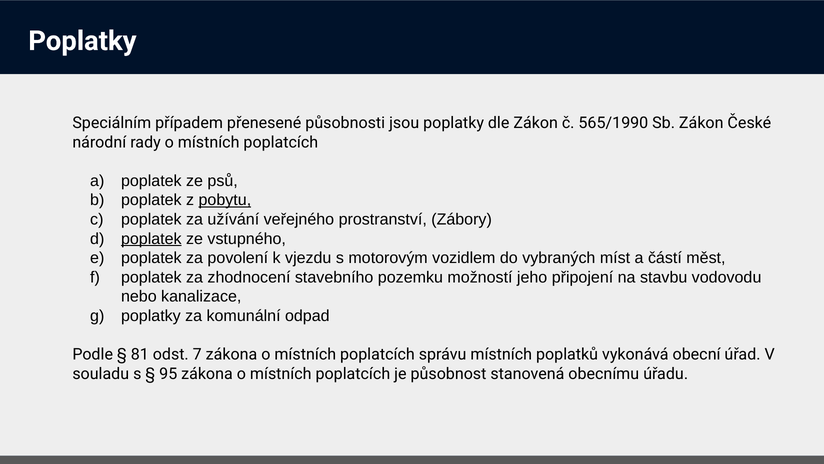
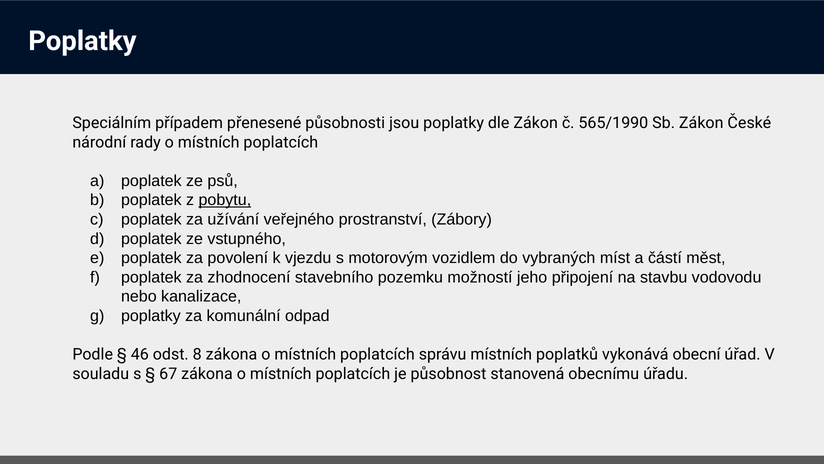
poplatek underline: present -> none (151, 238)
81: 81 -> 46 (140, 354)
7: 7 -> 8 (197, 354)
95: 95 -> 67 (168, 373)
